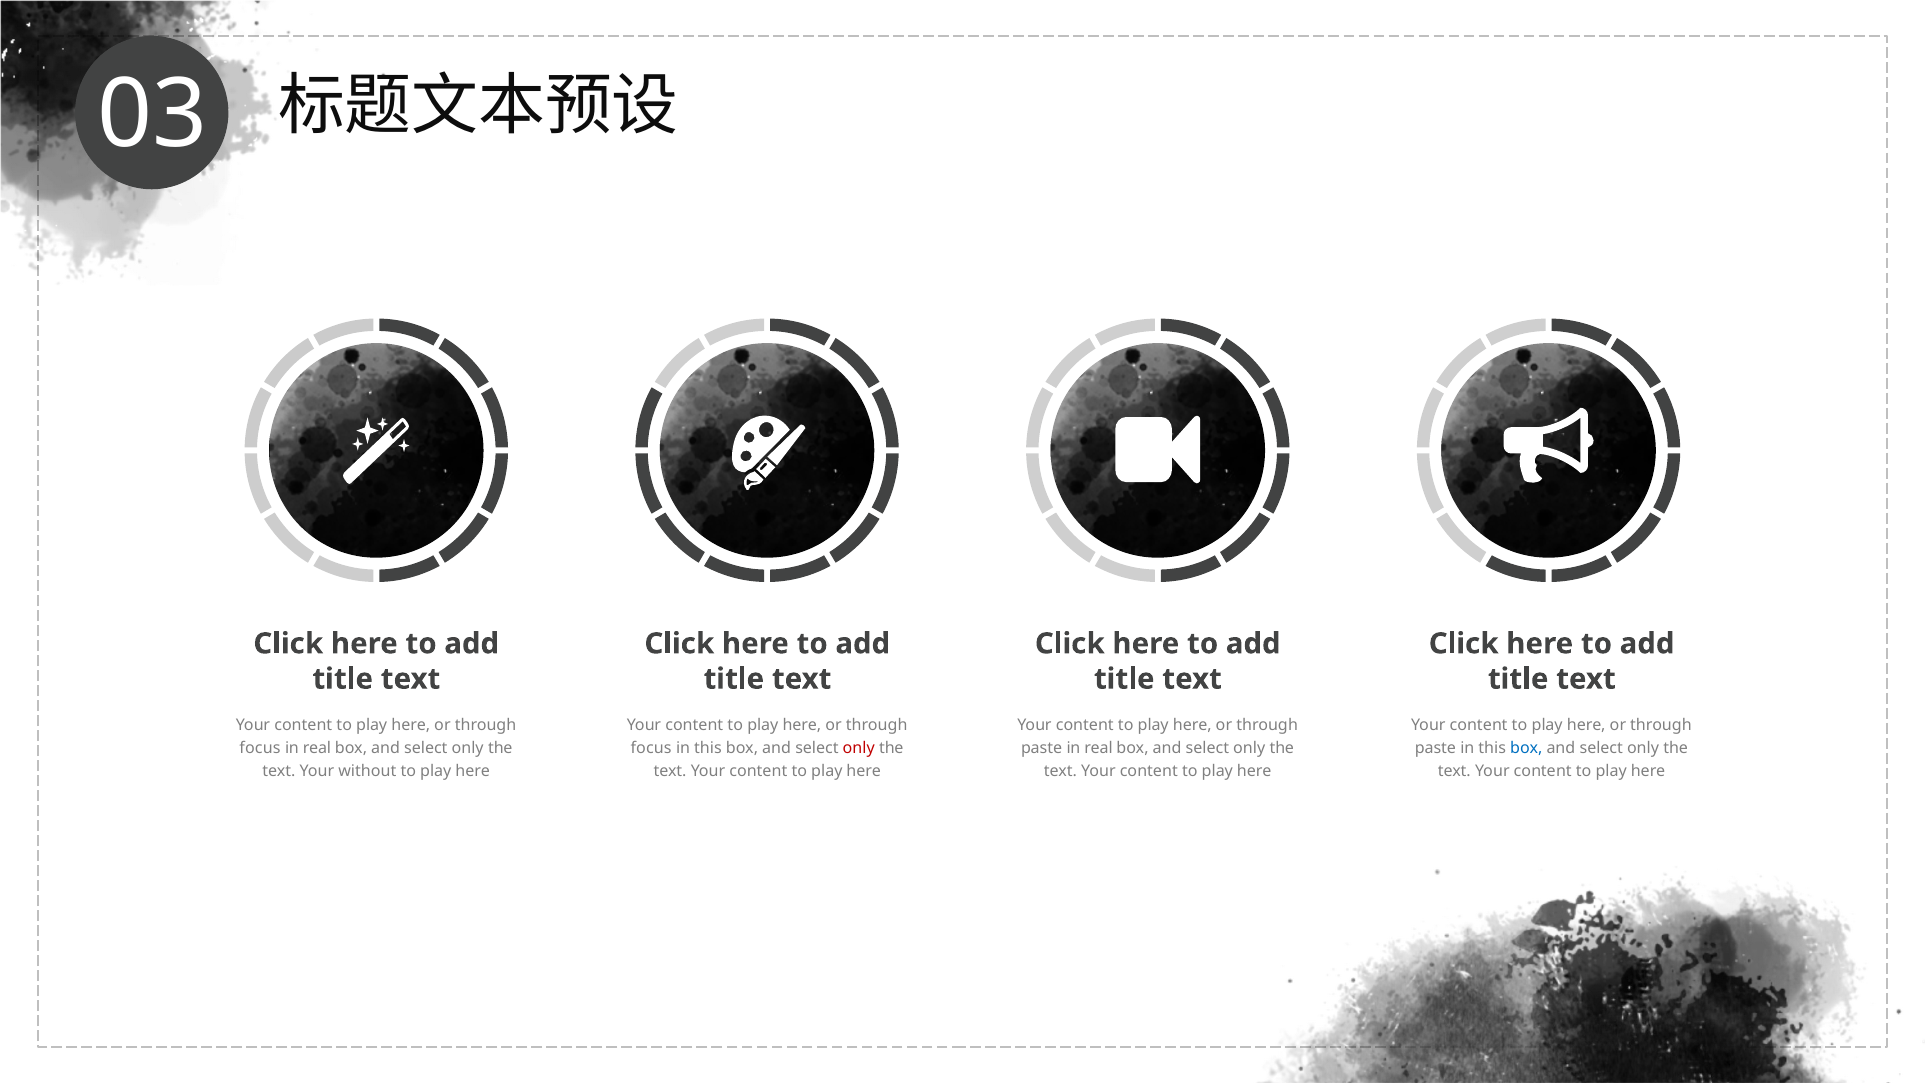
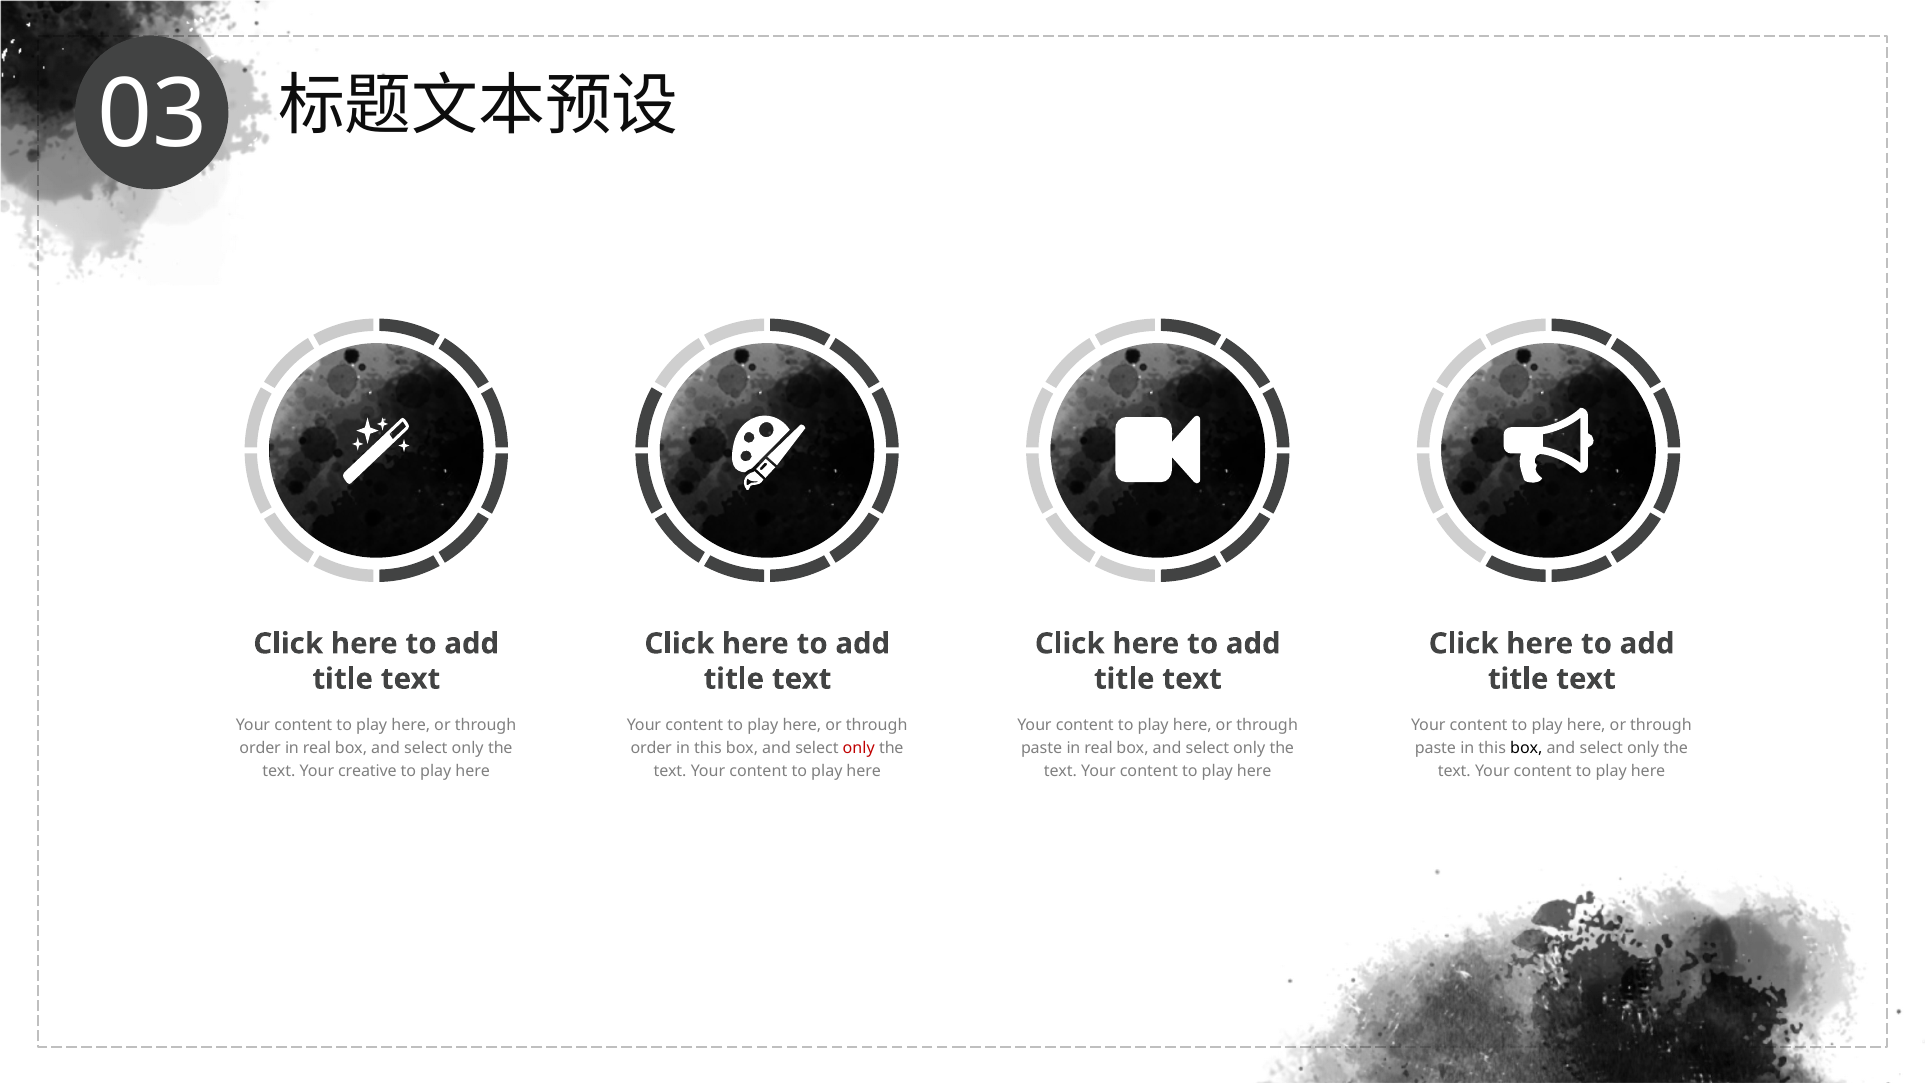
focus: focus -> order (260, 748)
focus: focus -> order (651, 748)
box colour: blue -> black (1526, 748)
without: without -> creative (367, 771)
